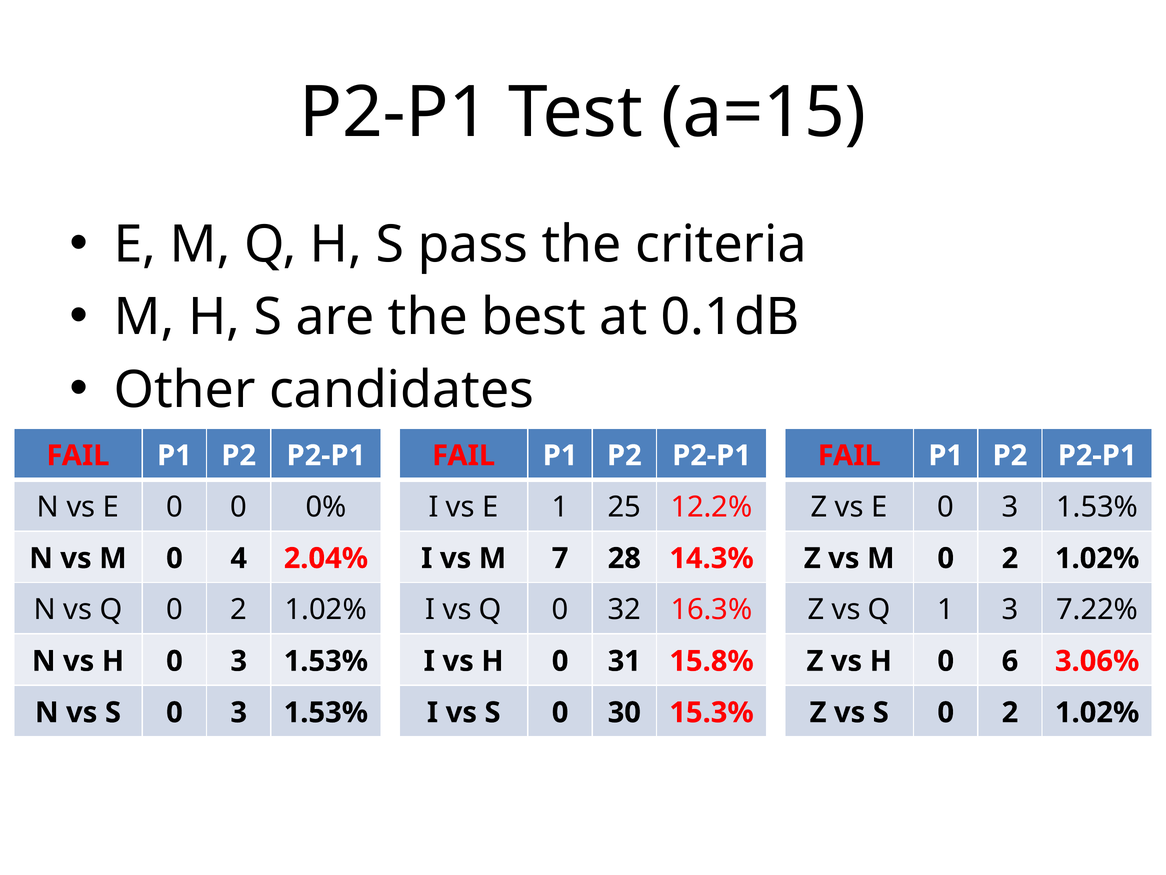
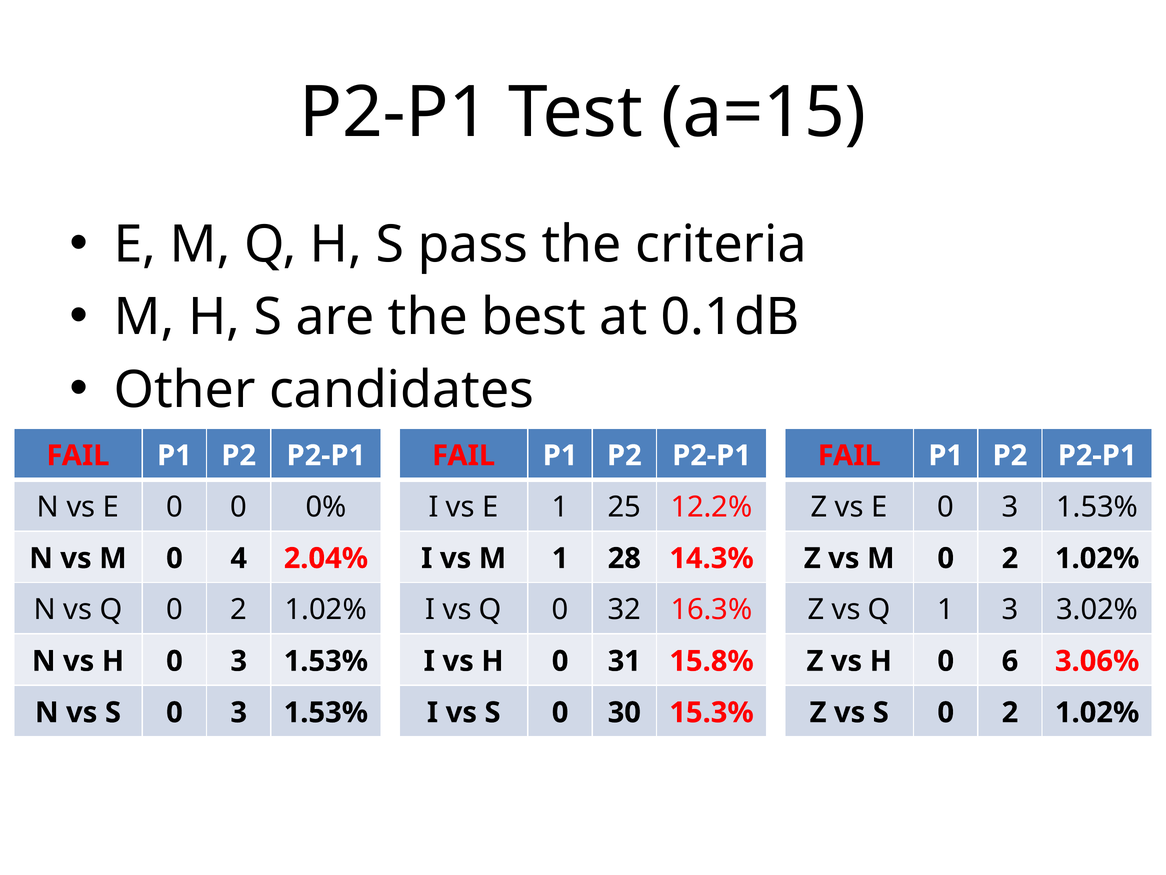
M 7: 7 -> 1 (560, 558)
7.22%: 7.22% -> 3.02% (1097, 609)
